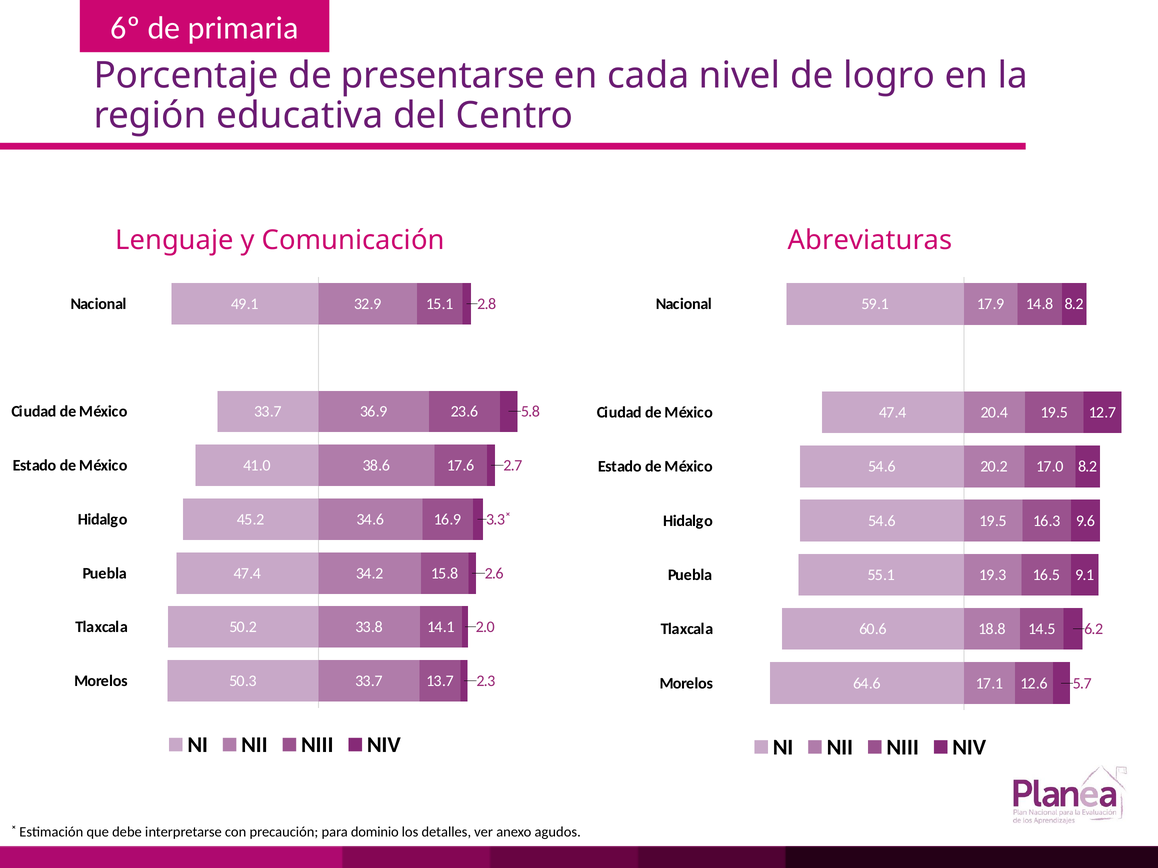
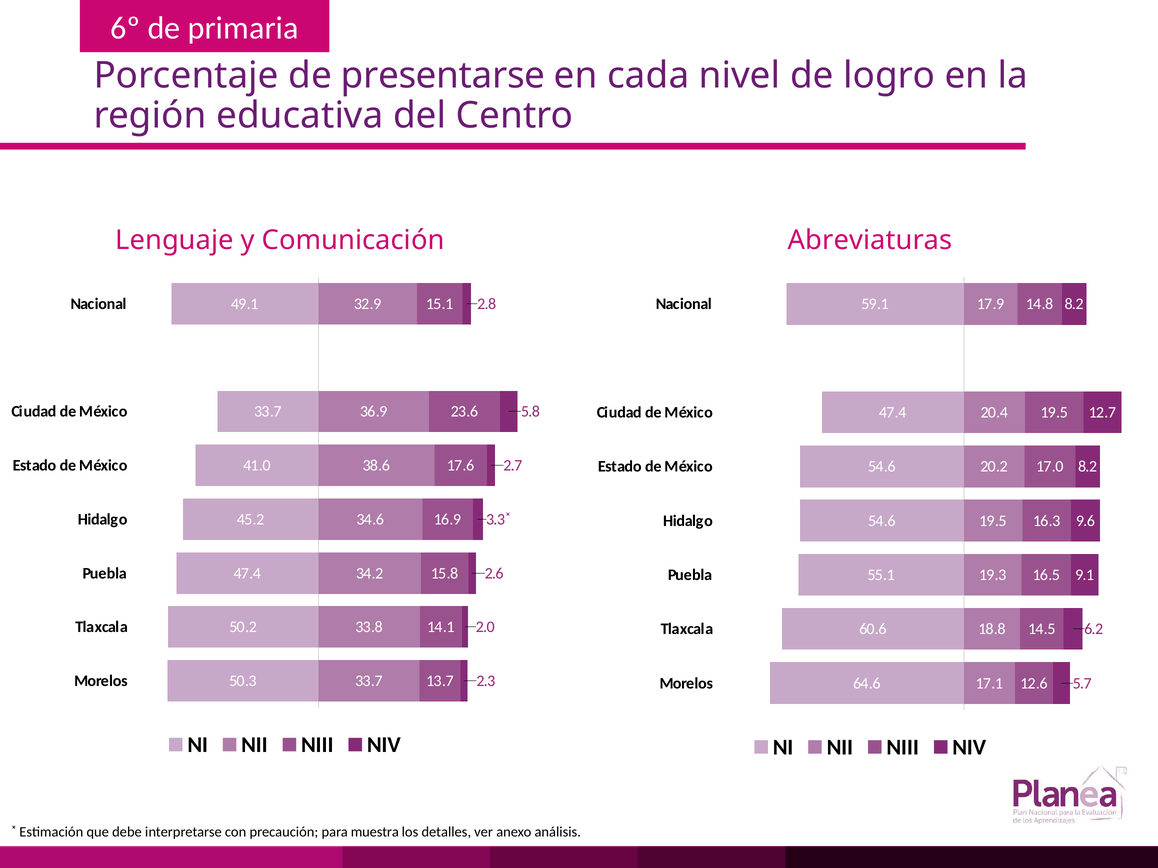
dominio: dominio -> muestra (375, 832)
agudos: agudos -> análisis (558, 832)
